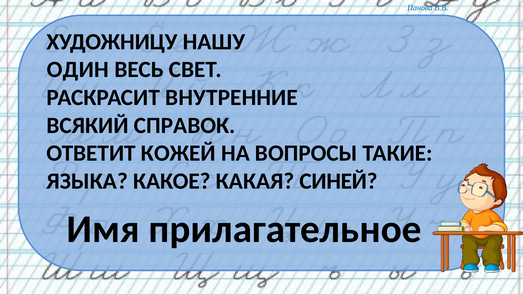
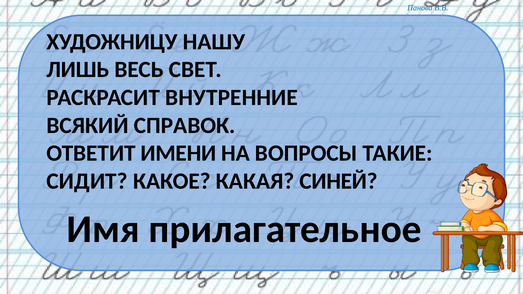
ОДИН: ОДИН -> ЛИШЬ (78, 70)
КОЖЕЙ: КОЖЕЙ -> ИМЕНИ (178, 153)
ЯЗЫКА: ЯЗЫКА -> СИДИТ (87, 181)
